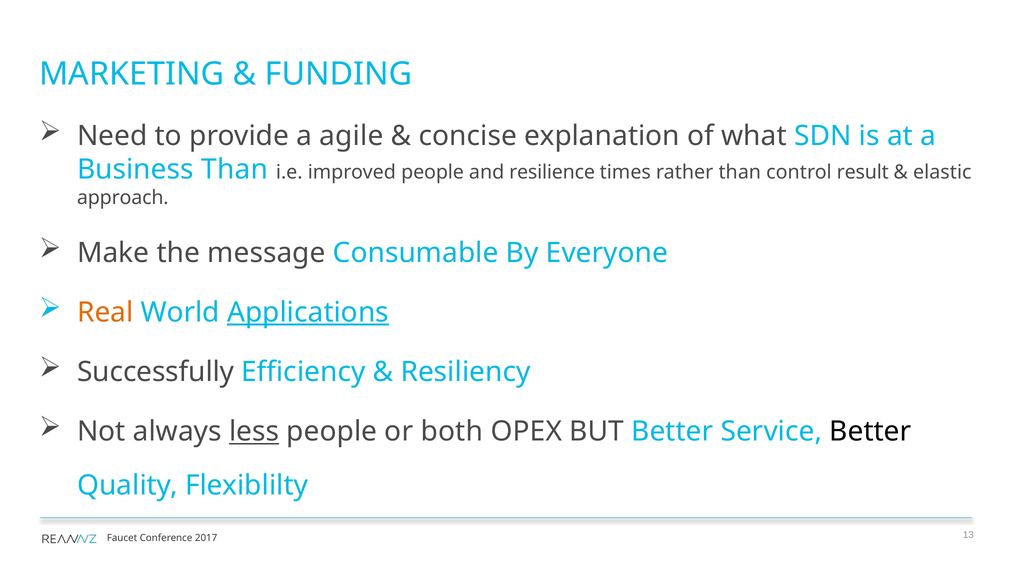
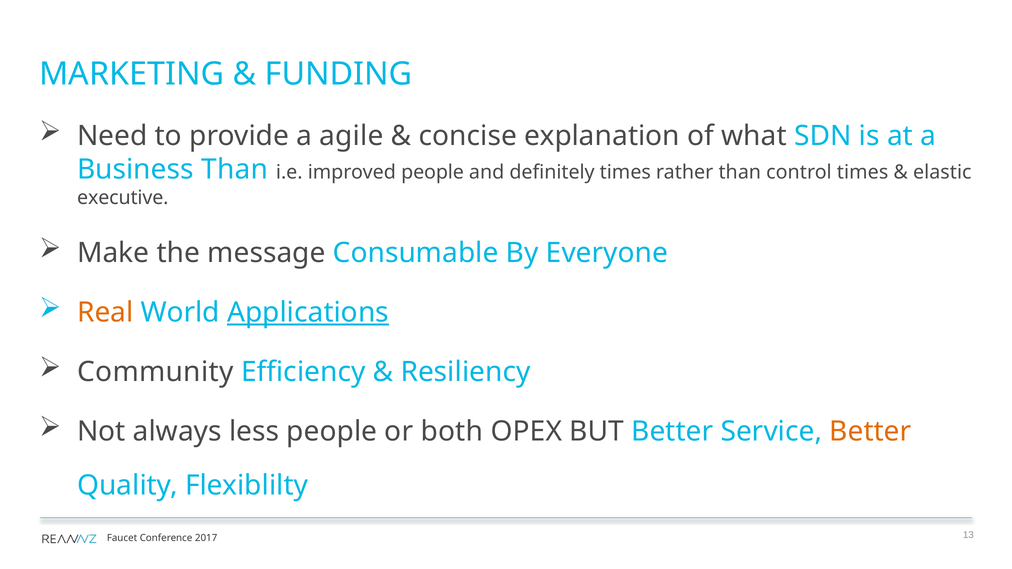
resilience: resilience -> definitely (552, 173)
control result: result -> times (863, 173)
approach: approach -> executive (123, 198)
Successfully: Successfully -> Community (155, 372)
less underline: present -> none (254, 432)
Better colour: black -> orange (870, 432)
